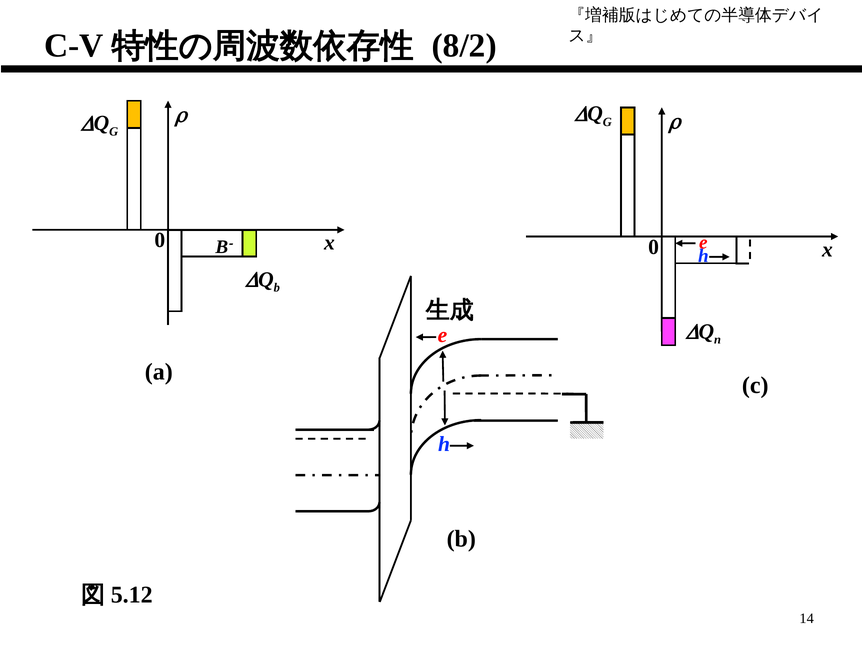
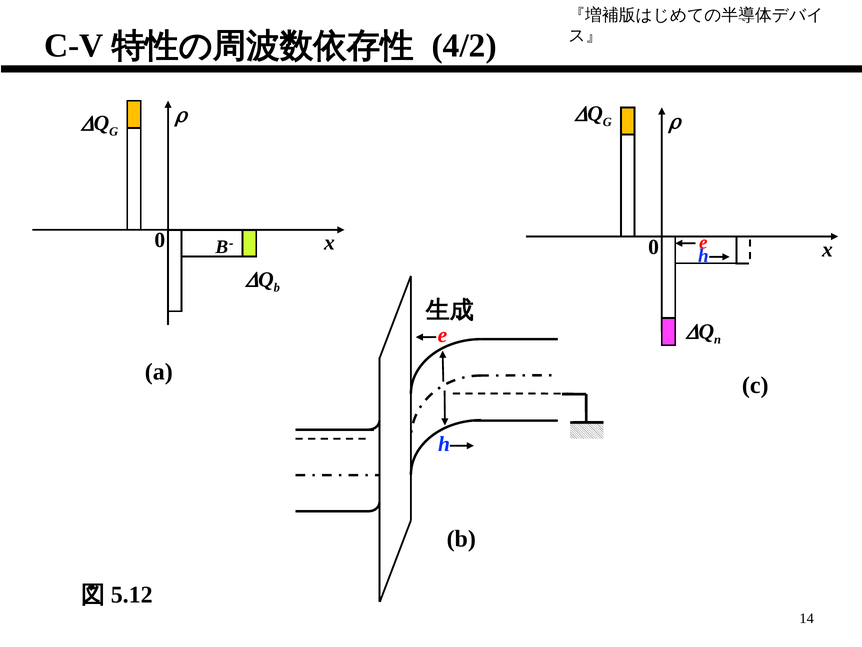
8/2: 8/2 -> 4/2 (464, 46)
